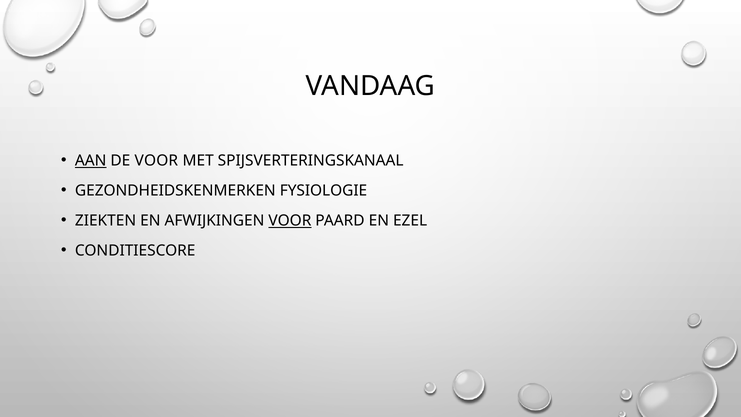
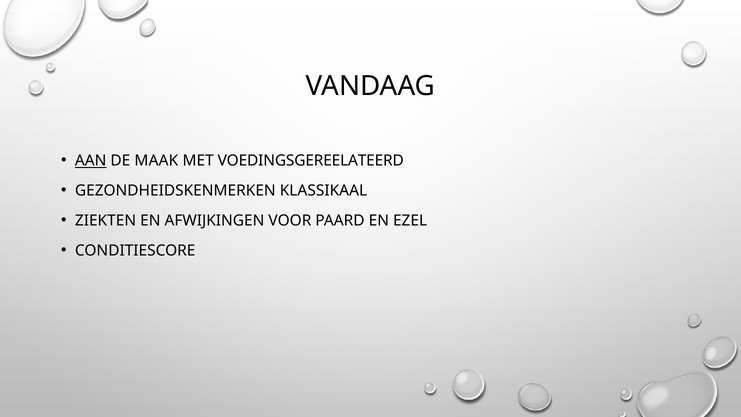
DE VOOR: VOOR -> MAAK (156, 161)
SPIJSVERTERINGSKANAAL: SPIJSVERTERINGSKANAAL -> VOEDINGSGEREELATEERD (311, 161)
FYSIOLOGIE: FYSIOLOGIE -> KLASSIKAAL (323, 191)
VOOR underline: present -> none (290, 221)
